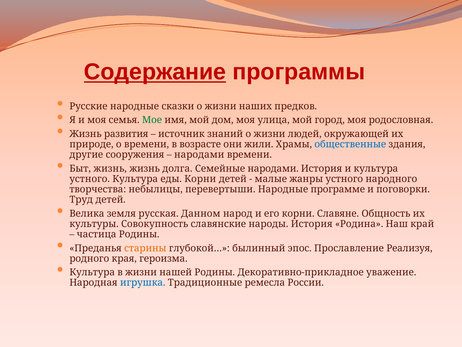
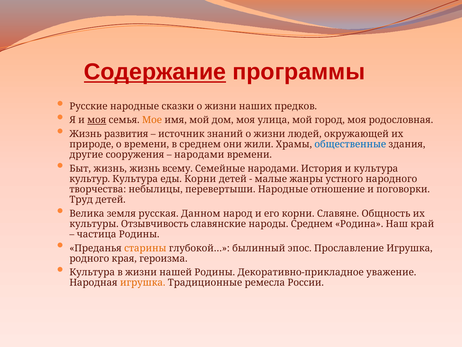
моя underline: none -> present (97, 120)
Мое colour: green -> orange (152, 120)
в возрасте: возрасте -> среднем (200, 144)
долга: долга -> всему (177, 168)
устного: устного -> культур (90, 179)
программе: программе -> отношение (338, 189)
Совокупность: Совокупность -> Отзывчивость (155, 224)
народы История: История -> Среднем (312, 224)
Прославление Реализуя: Реализуя -> Игрушка (409, 248)
игрушка colour: blue -> orange (143, 282)
